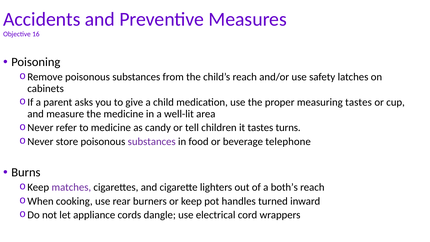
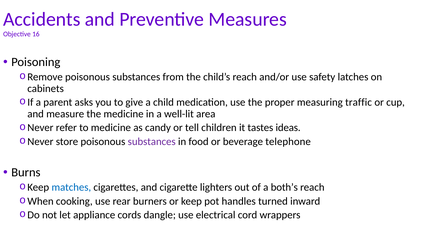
measuring tastes: tastes -> traffic (359, 102)
turns: turns -> ideas (288, 128)
matches colour: purple -> blue (71, 187)
